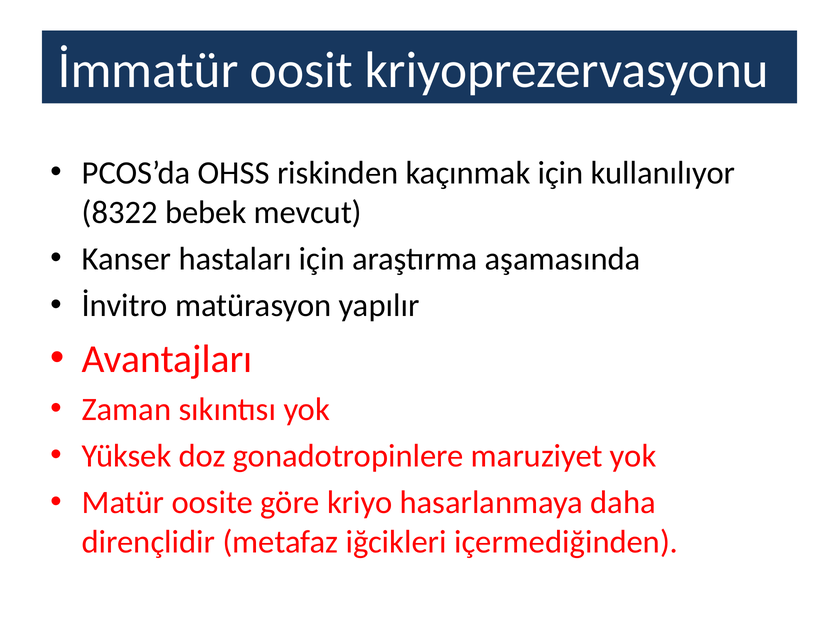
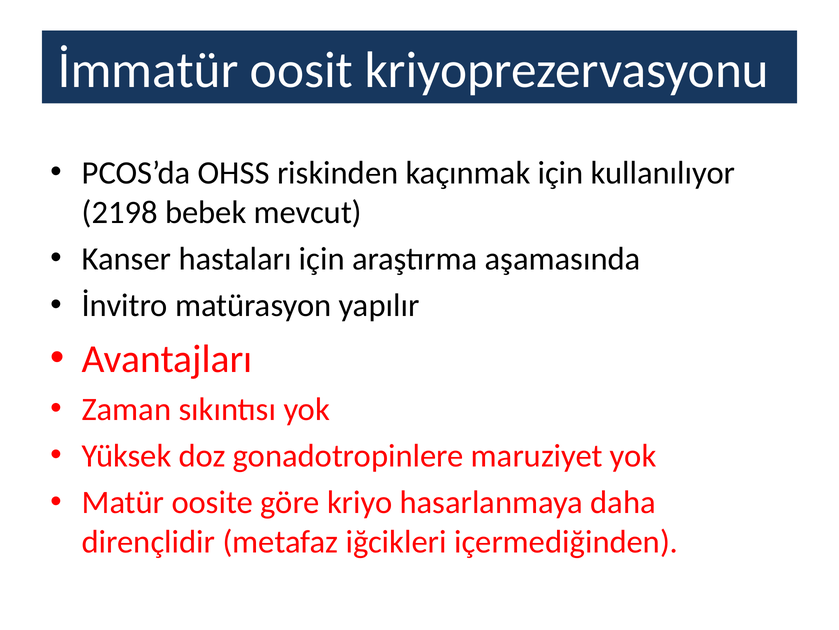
8322: 8322 -> 2198 (120, 212)
